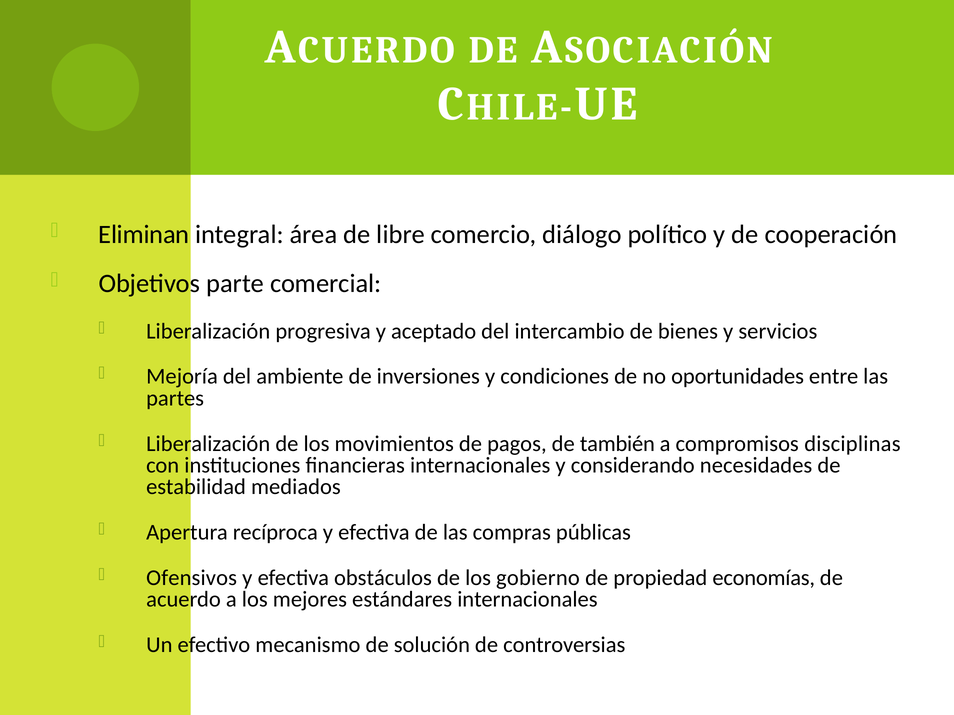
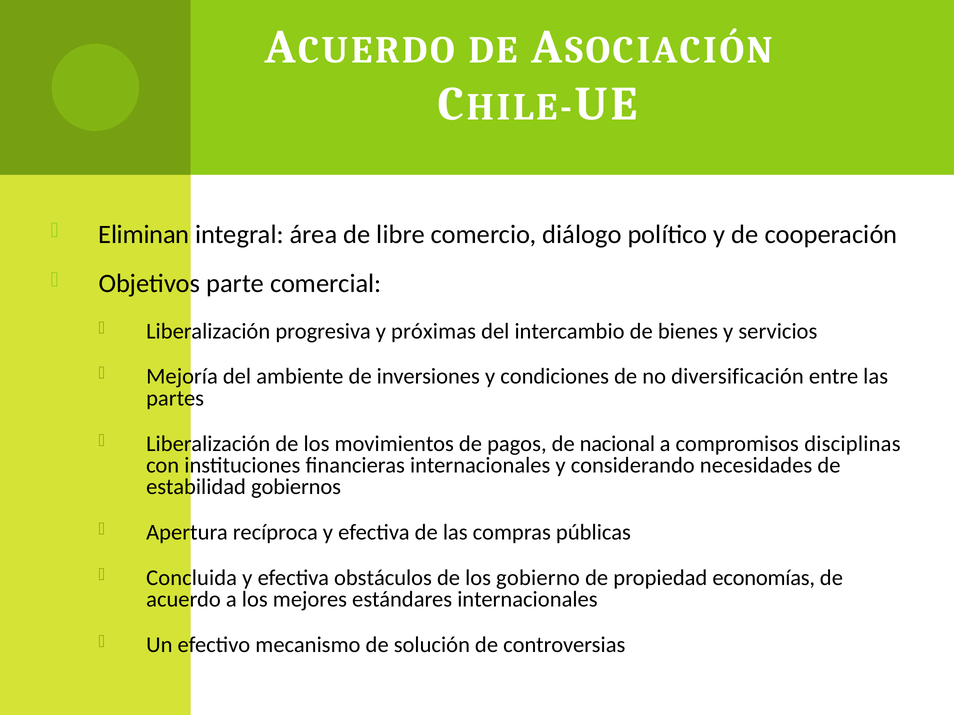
aceptado: aceptado -> próximas (434, 331)
oportunidades: oportunidades -> diversificación (737, 377)
también: también -> nacional (617, 444)
mediados: mediados -> gobiernos (296, 487)
Ofensivos: Ofensivos -> Concluida (192, 578)
